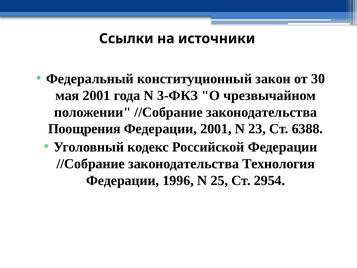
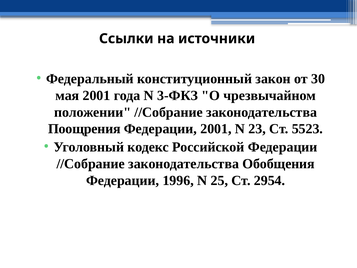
6388: 6388 -> 5523 (307, 129)
Технология: Технология -> Обобщения (279, 164)
